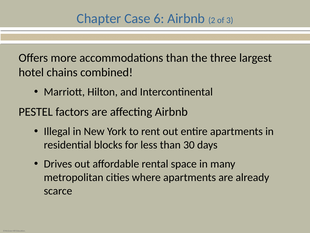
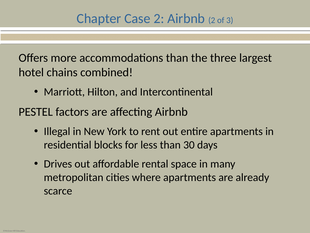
Case 6: 6 -> 2 (159, 19)
